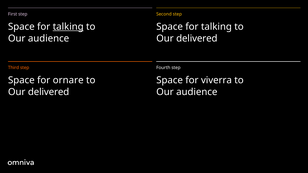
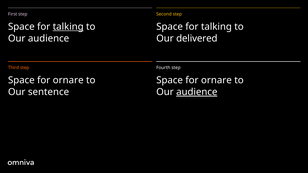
viverra: viverra -> ornare (216, 80)
delivered: delivered -> sentence (49, 92)
audience underline: none -> present (197, 92)
